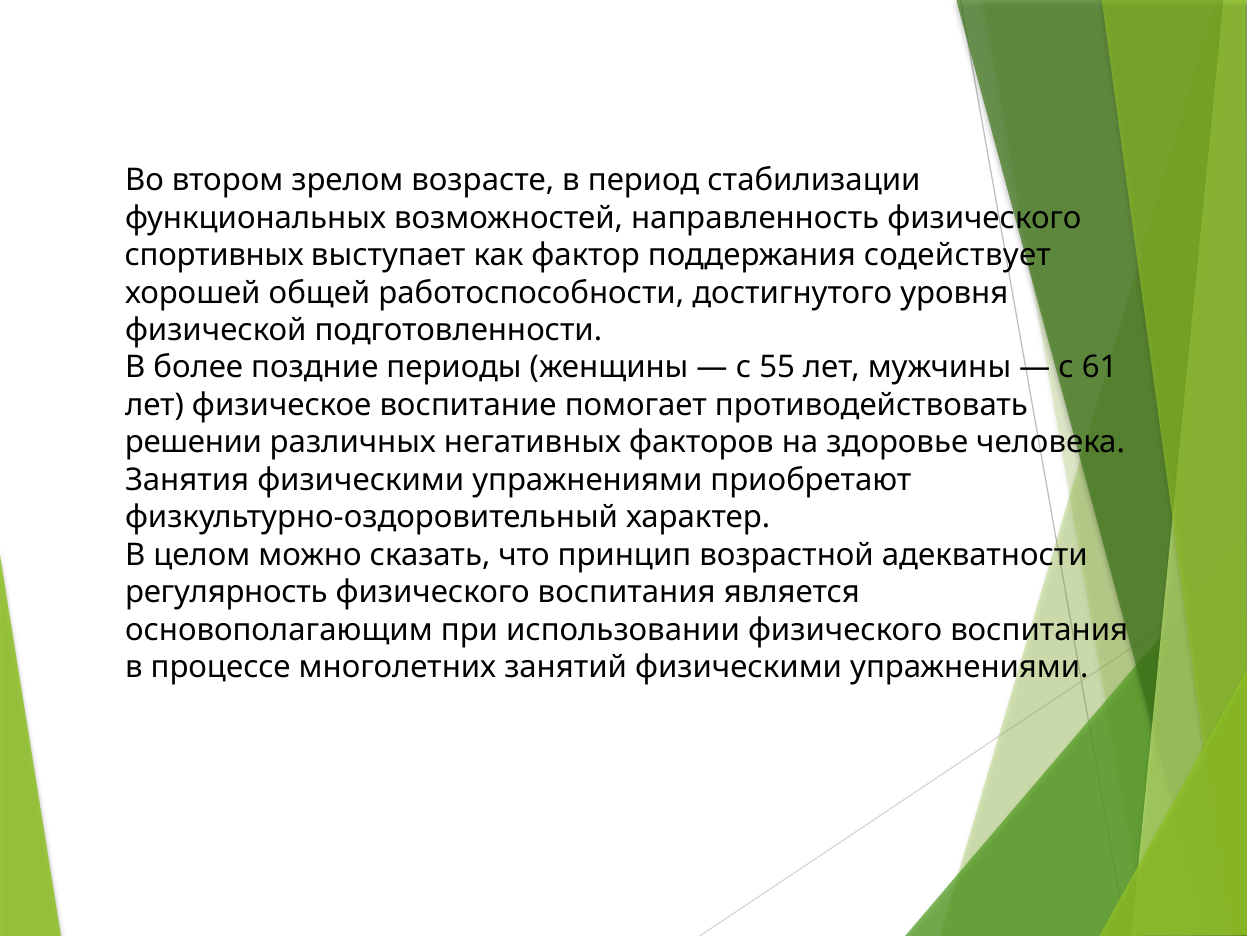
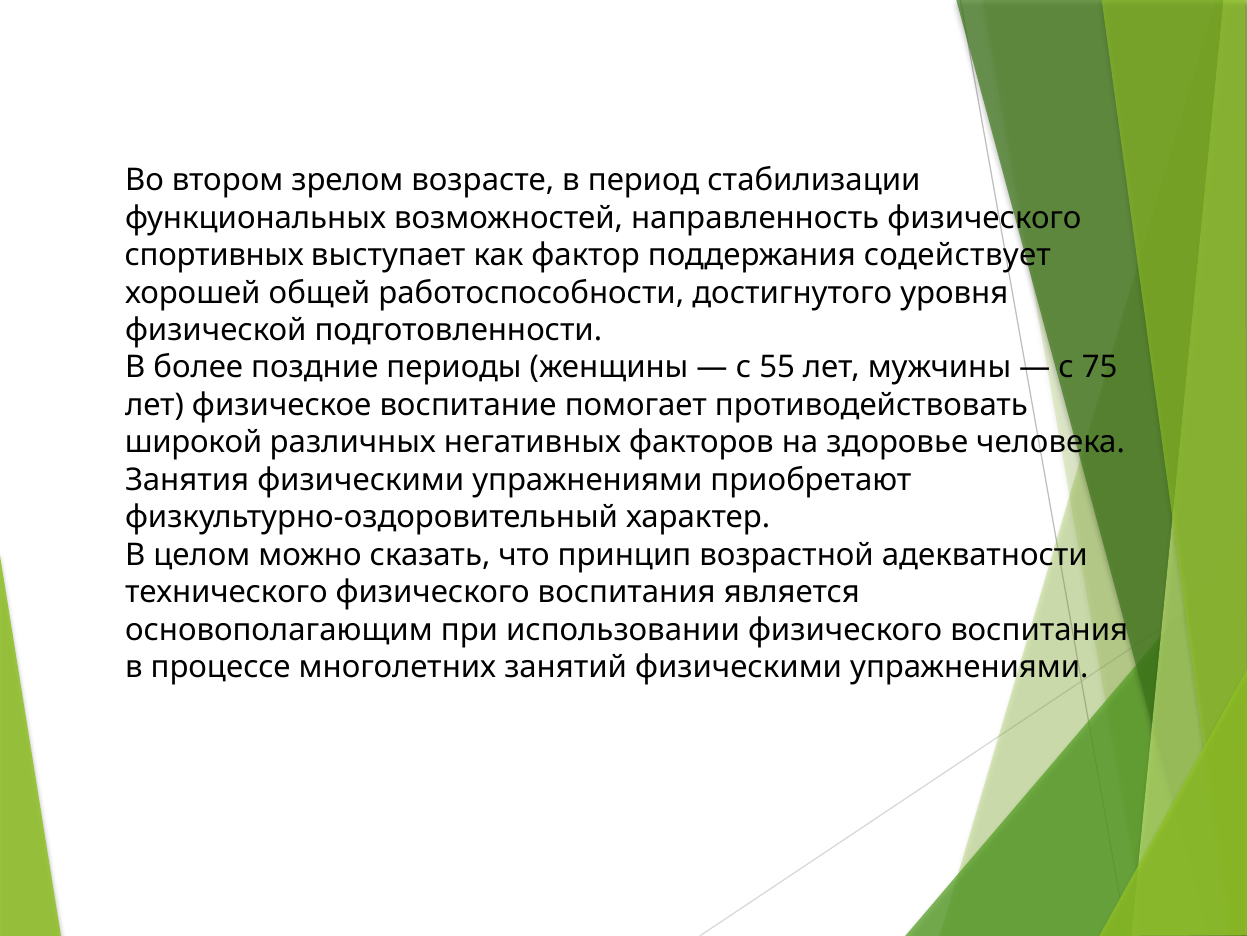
61: 61 -> 75 (1100, 367)
решении: решении -> широкой (193, 442)
регулярность: регулярность -> технического (226, 592)
